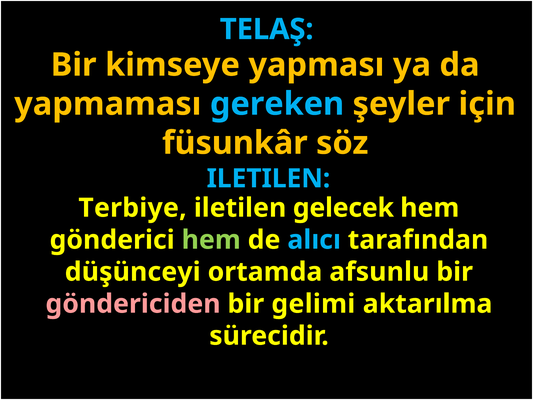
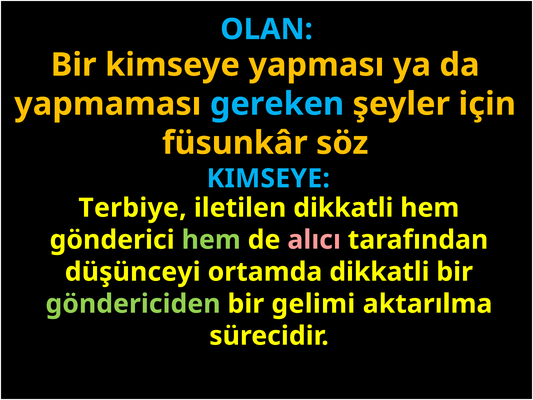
TELAŞ: TELAŞ -> OLAN (267, 29)
ILETILEN: ILETILEN -> KIMSEYE (268, 178)
iletilen gelecek: gelecek -> dikkatli (343, 208)
alıcı colour: light blue -> pink (314, 240)
ortamda afsunlu: afsunlu -> dikkatli (379, 272)
göndericiden colour: pink -> light green (133, 304)
